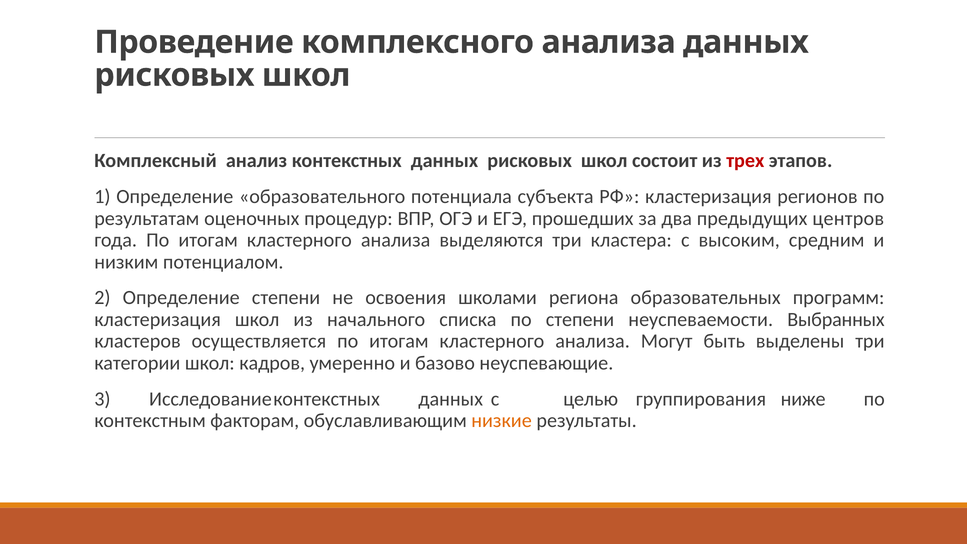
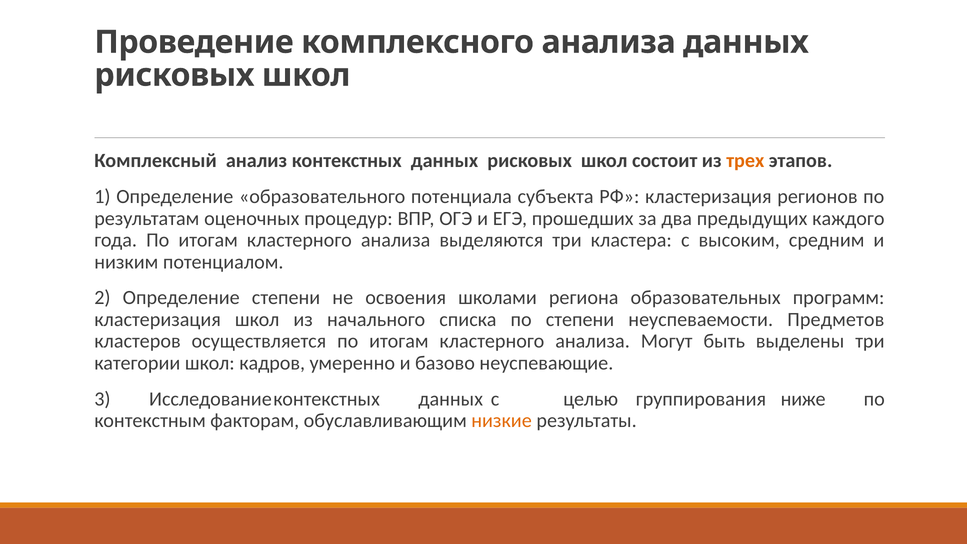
трех colour: red -> orange (745, 161)
центров: центров -> каждого (848, 218)
Выбранных: Выбранных -> Предметов (836, 320)
